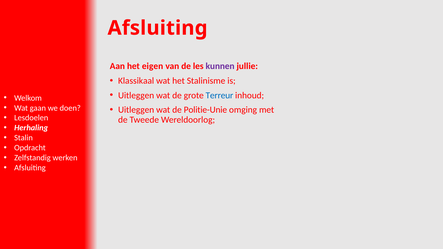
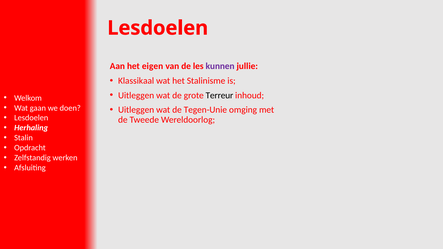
Afsluiting: Afsluiting -> Lesdoelen (158, 28)
Terreur colour: blue -> black (219, 95)
Politie-Unie: Politie-Unie -> Tegen-Unie (205, 110)
